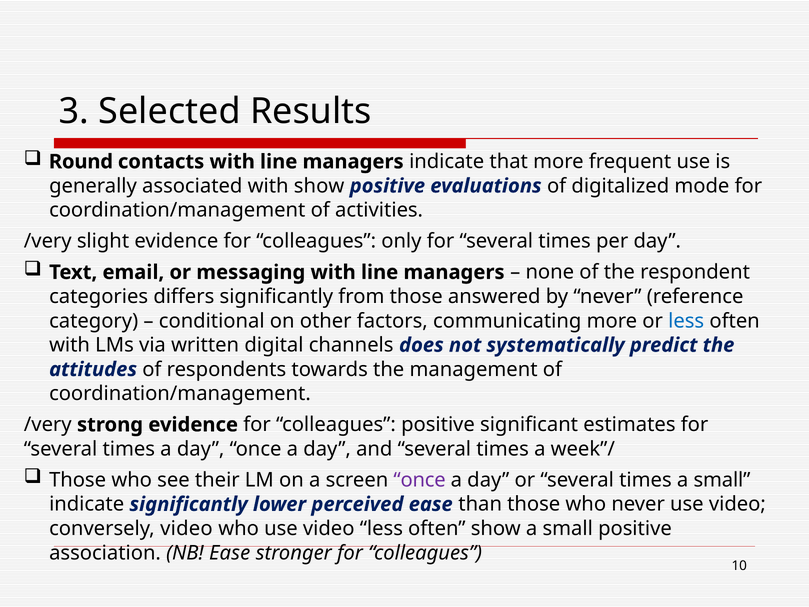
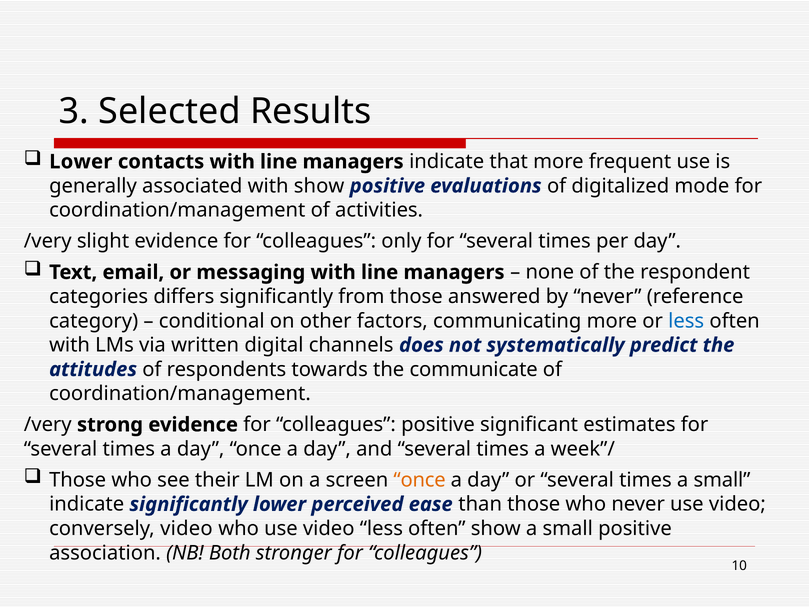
Round: Round -> Lower (81, 162)
management: management -> communicate (474, 369)
once colour: purple -> orange (420, 480)
NB Ease: Ease -> Both (230, 553)
